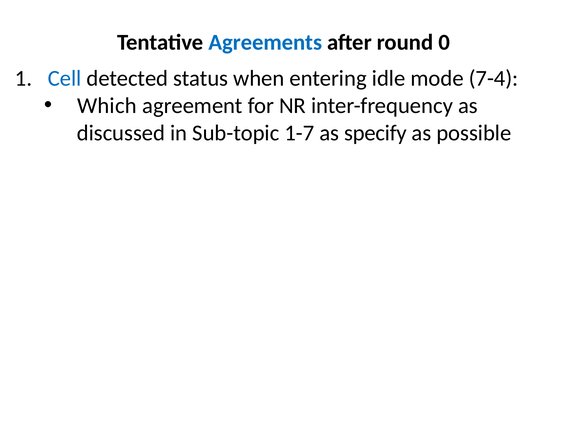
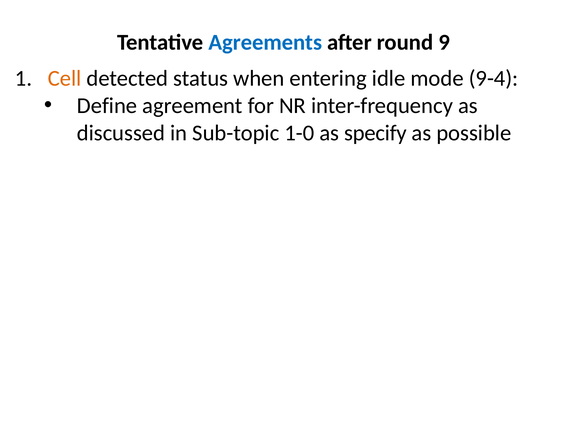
0: 0 -> 9 (444, 42)
Cell colour: blue -> orange (65, 79)
7-4: 7-4 -> 9-4 (494, 79)
Which: Which -> Define (107, 106)
1-7: 1-7 -> 1-0 (299, 133)
